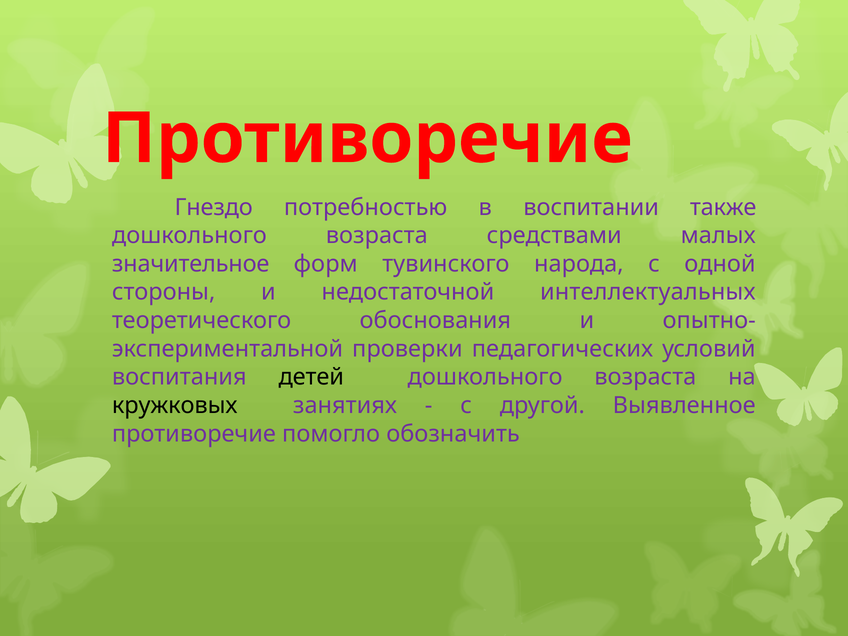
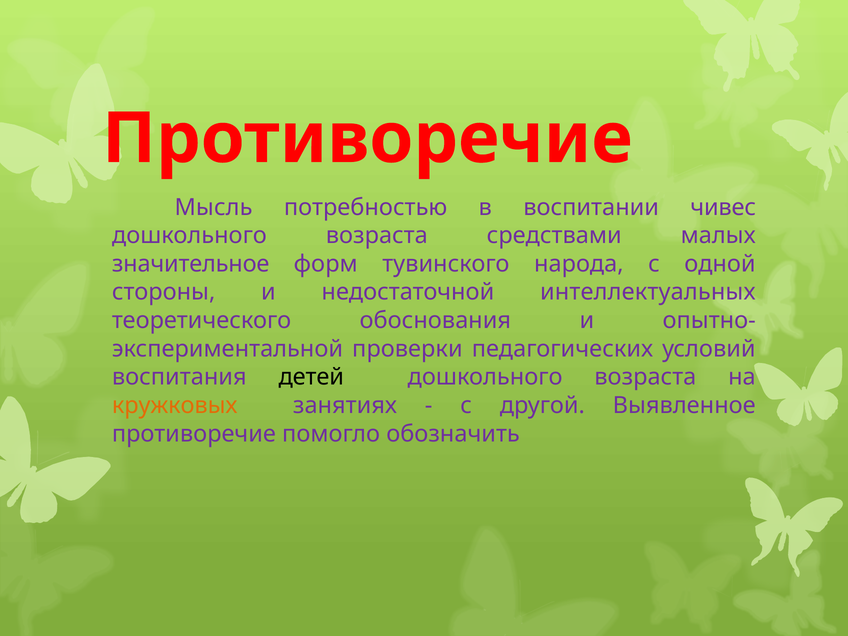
Гнездо: Гнездо -> Мысль (214, 207)
также: также -> чивес (723, 207)
кружковых colour: black -> orange (175, 405)
